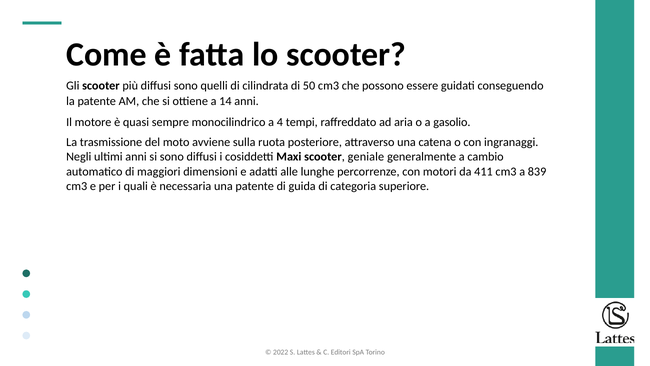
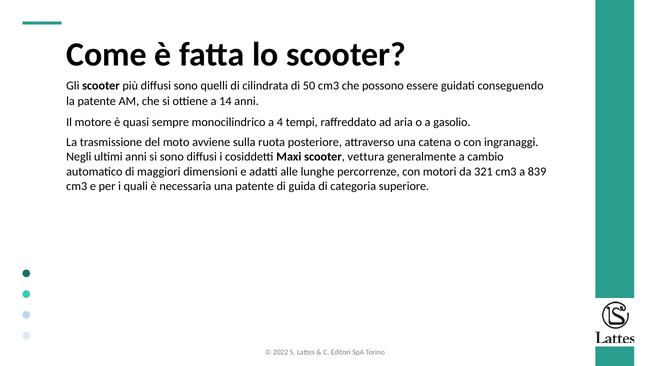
geniale: geniale -> vettura (366, 157)
411: 411 -> 321 (483, 171)
